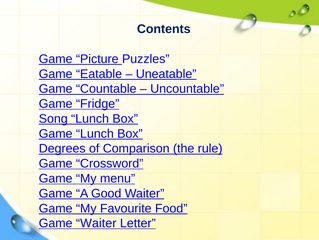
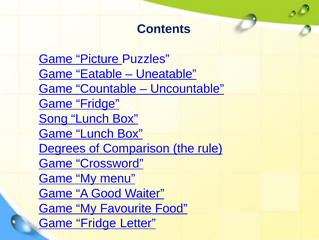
Waiter: Waiter -> Fridge (96, 223)
